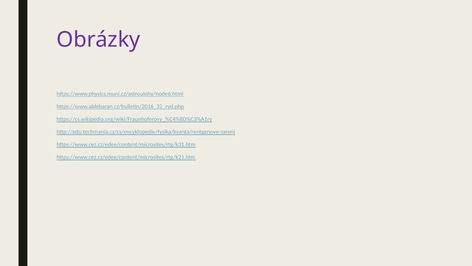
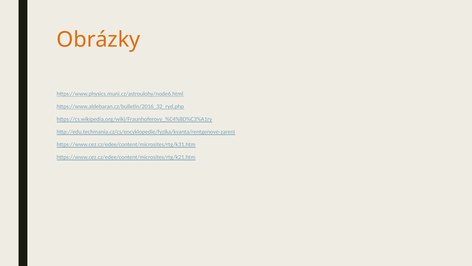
Obrázky colour: purple -> orange (98, 40)
